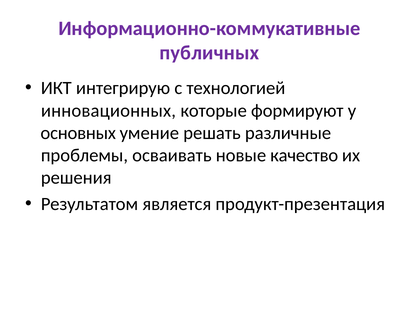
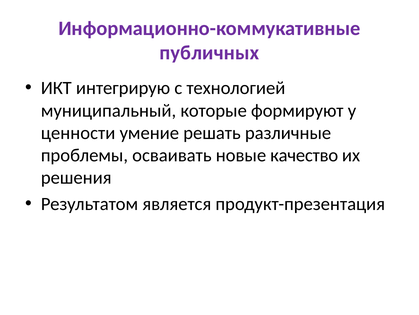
инновационных: инновационных -> муниципальный (109, 110)
основных: основных -> ценности (78, 133)
